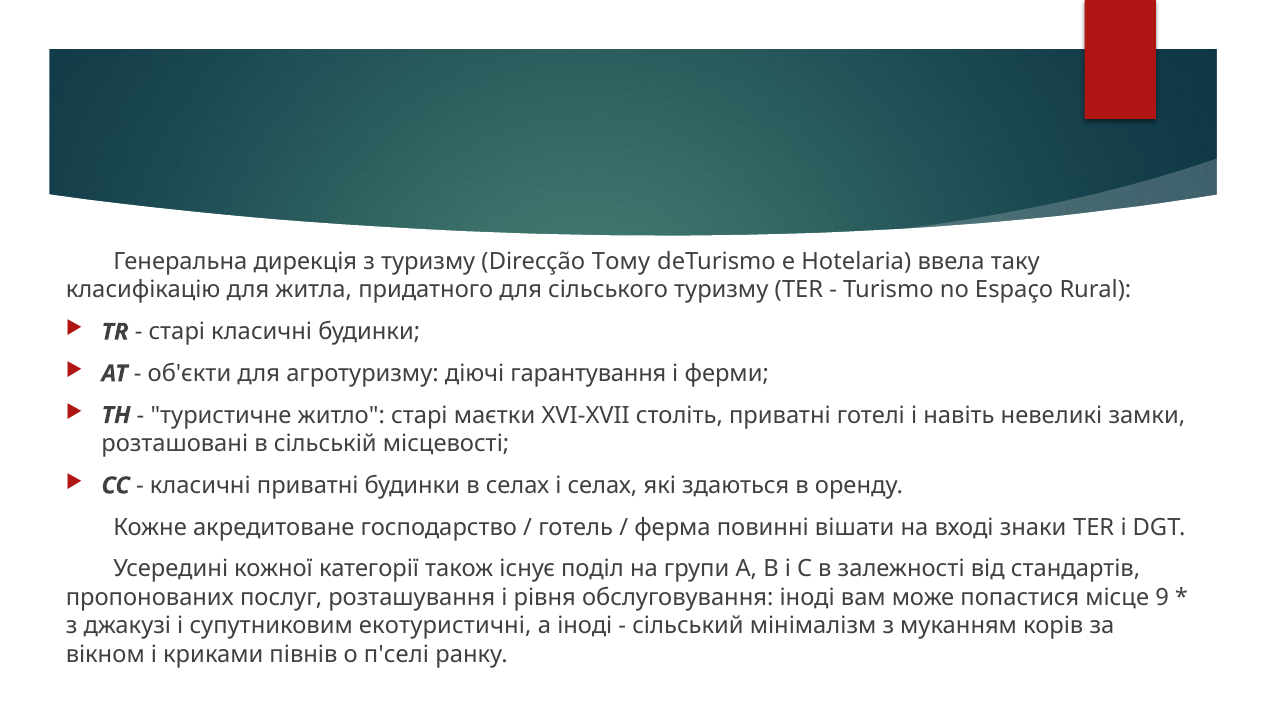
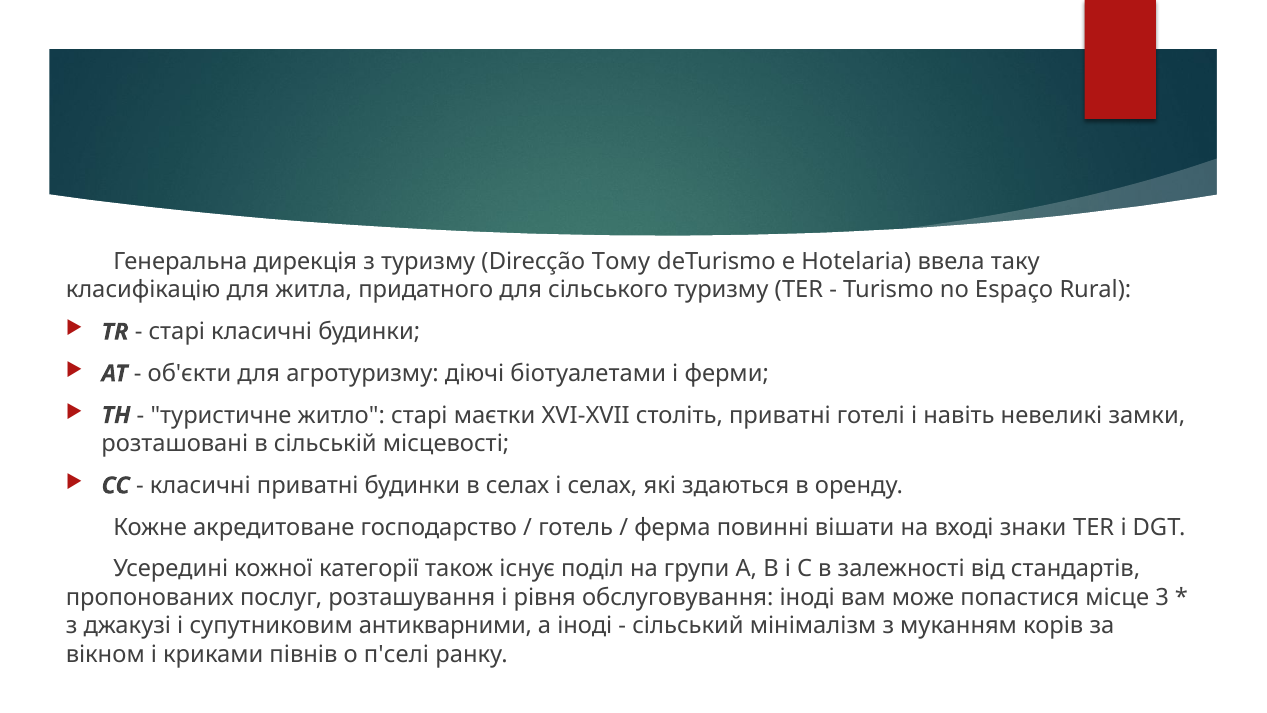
гарантування: гарантування -> біотуалетами (588, 373)
9: 9 -> 3 (1162, 597)
екотуристичні: екотуристичні -> антикварними (445, 626)
